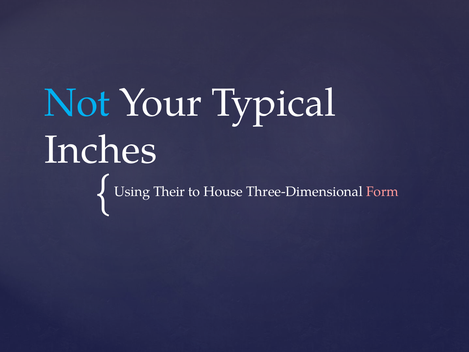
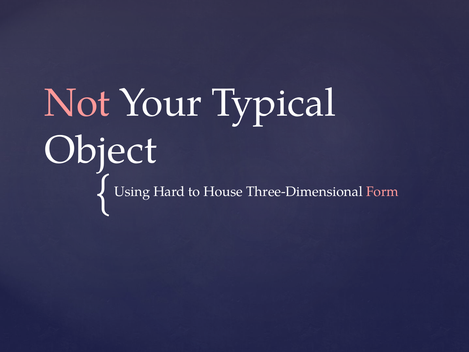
Not colour: light blue -> pink (77, 103)
Inches: Inches -> Object (101, 150)
Their: Their -> Hard (169, 192)
